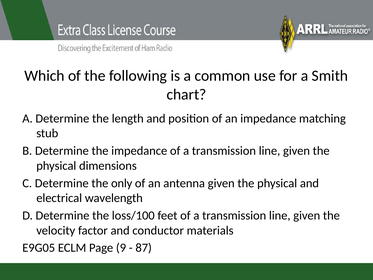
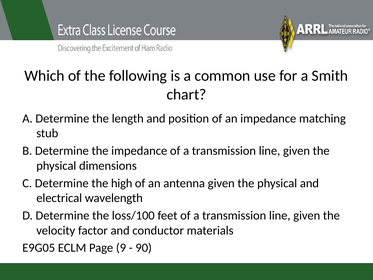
only: only -> high (122, 183)
87: 87 -> 90 (144, 248)
